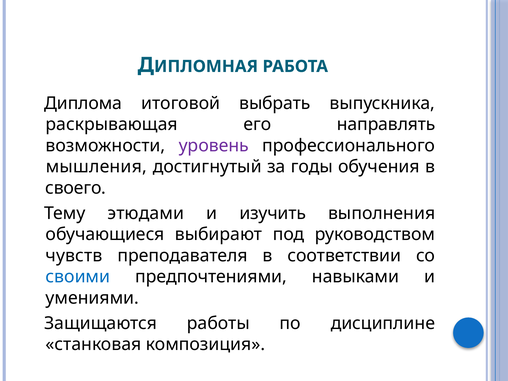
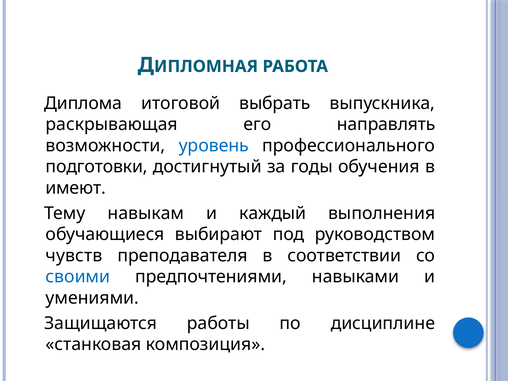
уровень colour: purple -> blue (214, 146)
мышления: мышления -> подготовки (97, 167)
своего: своего -> имеют (76, 188)
этюдами: этюдами -> навыкам (146, 213)
изучить: изучить -> каждый (273, 213)
